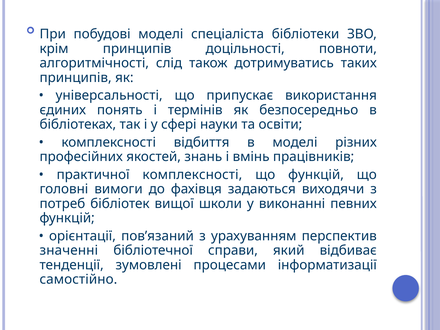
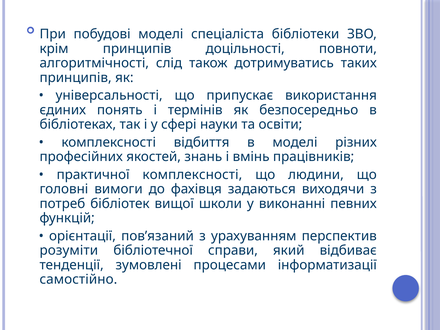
що функцій: функцій -> людини (316, 175)
значенні: значенні -> розуміти (69, 251)
